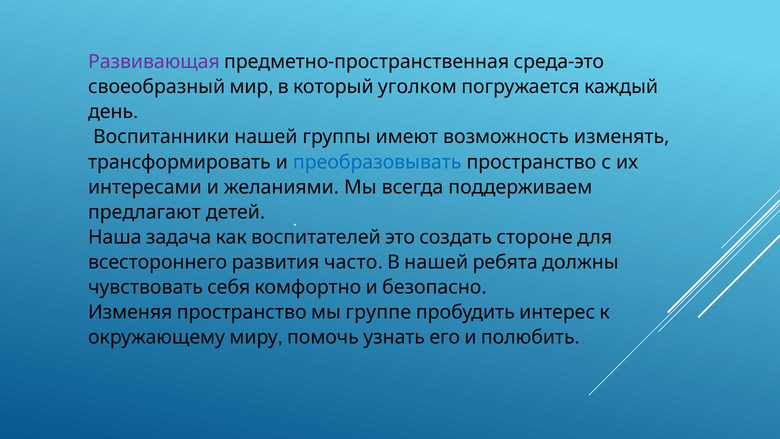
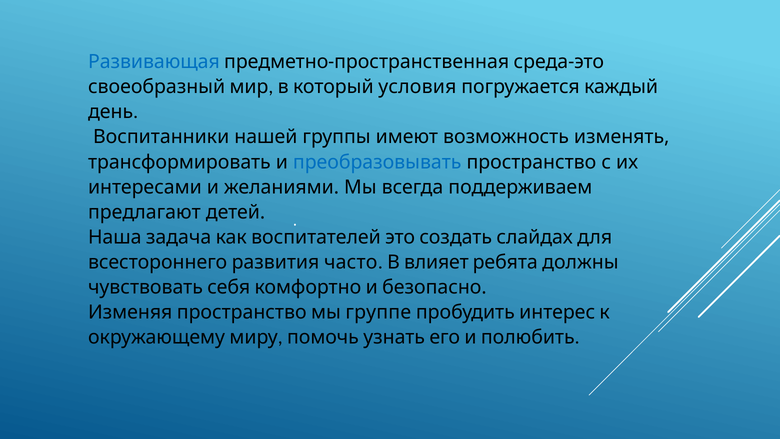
Развивающая colour: purple -> blue (154, 62)
уголком: уголком -> условия (417, 87)
стороне: стороне -> слайдах (535, 237)
В нашей: нашей -> влияет (436, 262)
